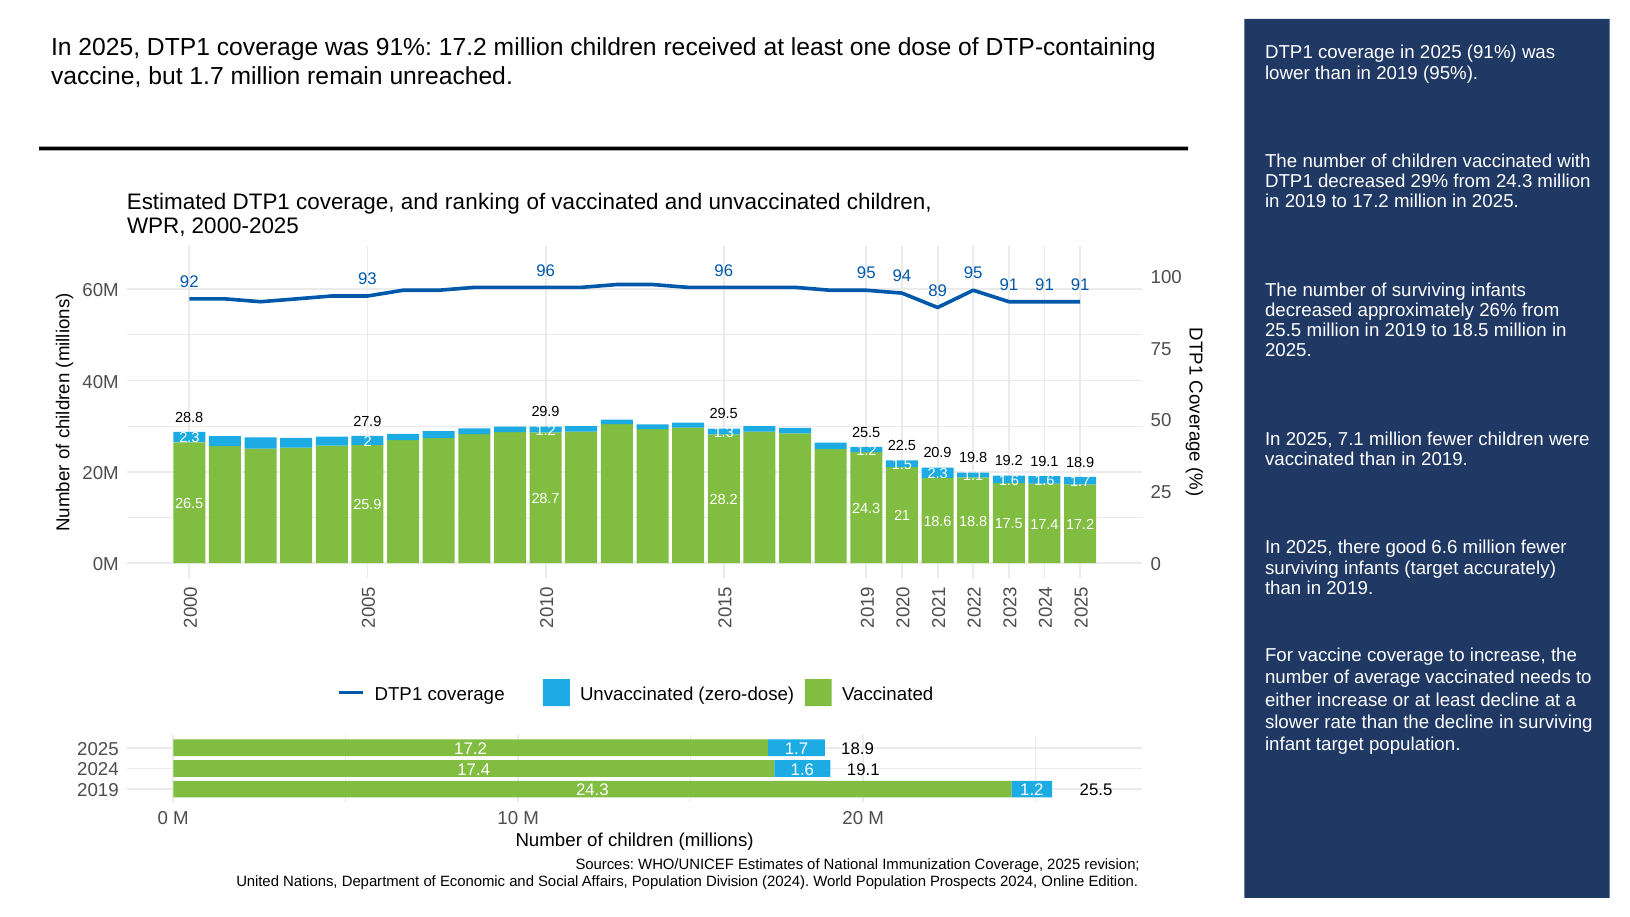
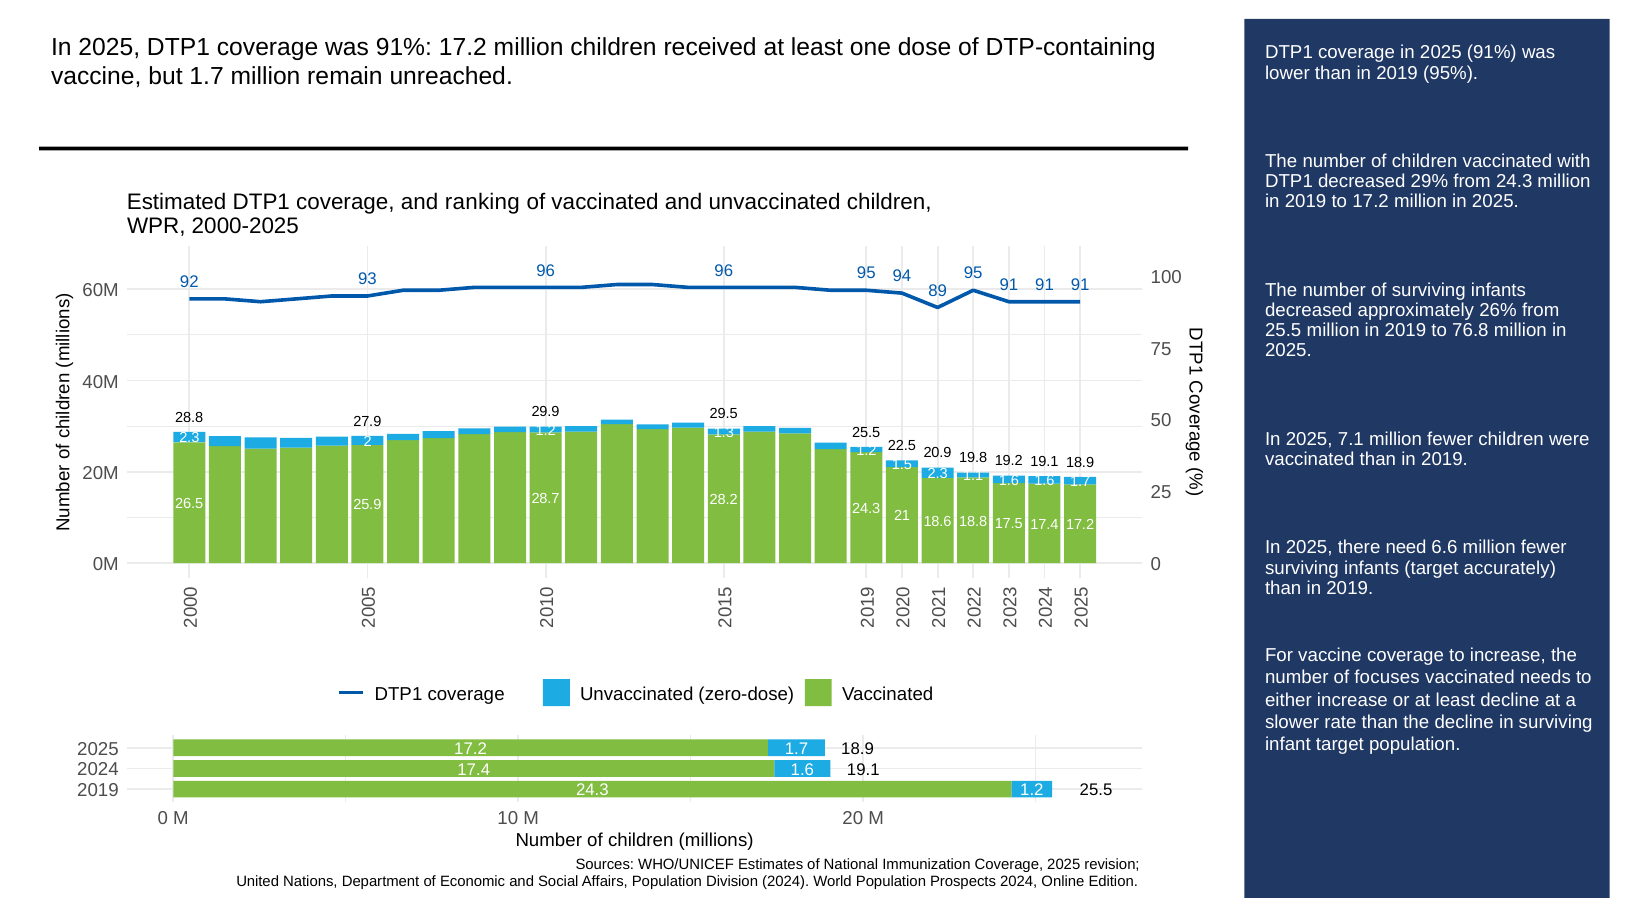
18.5: 18.5 -> 76.8 (1470, 330)
good: good -> need (1406, 548)
average: average -> focuses (1387, 677)
